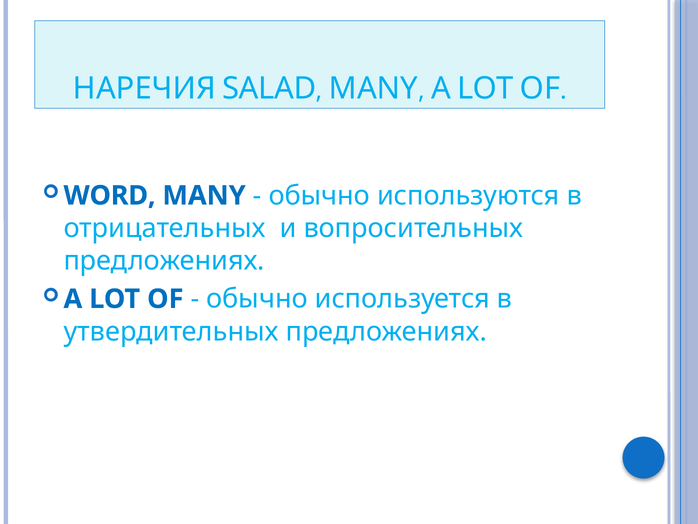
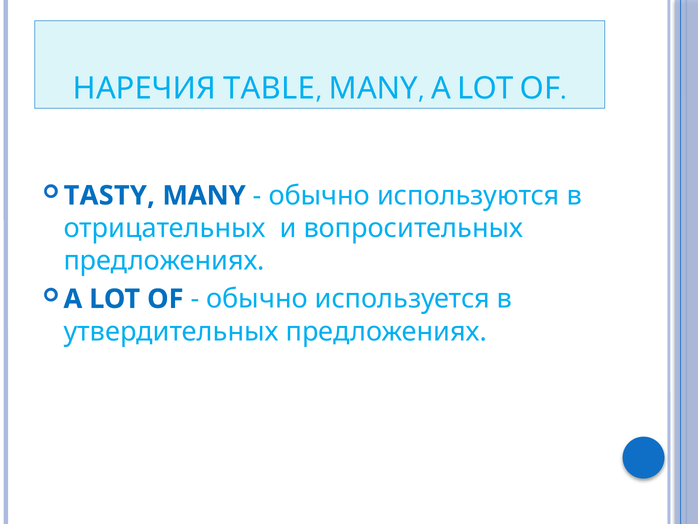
SALAD: SALAD -> TABLE (269, 88)
WORD: WORD -> TASTY (109, 195)
